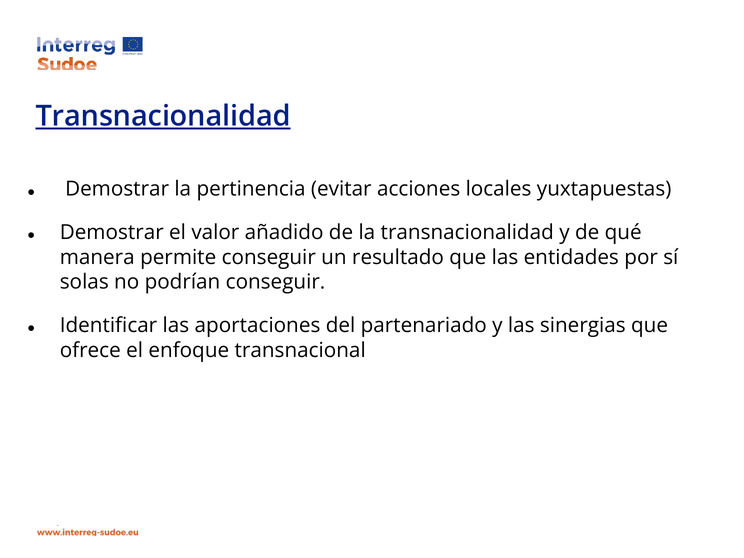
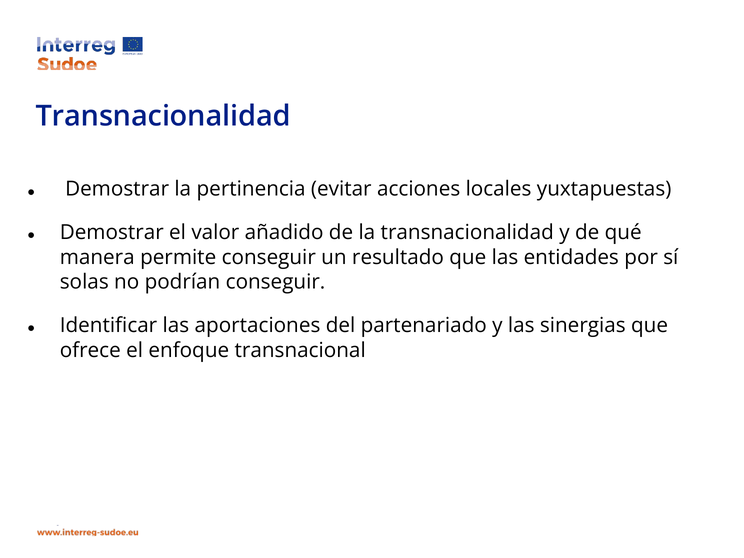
Transnacionalidad underline: present -> none (163, 116)
